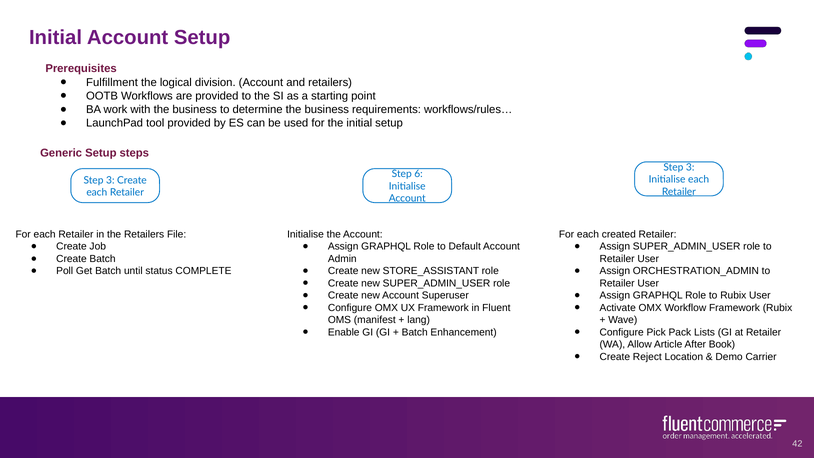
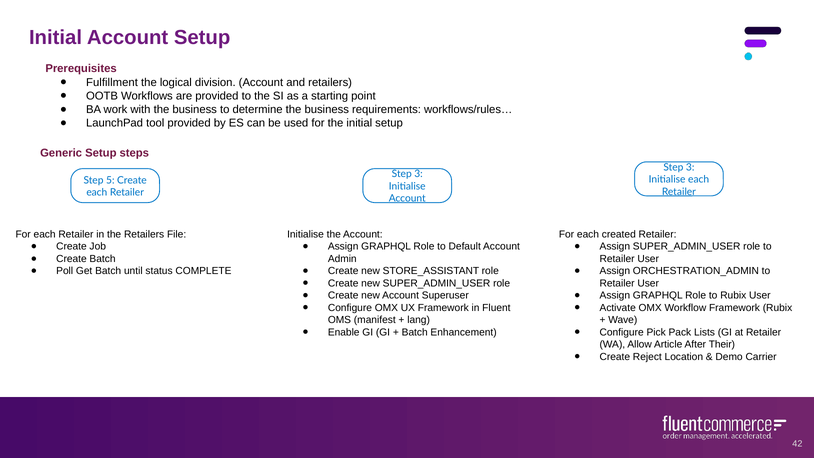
6: 6 -> 3 (419, 174)
3: 3 -> 5 (110, 180)
Book: Book -> Their (722, 344)
